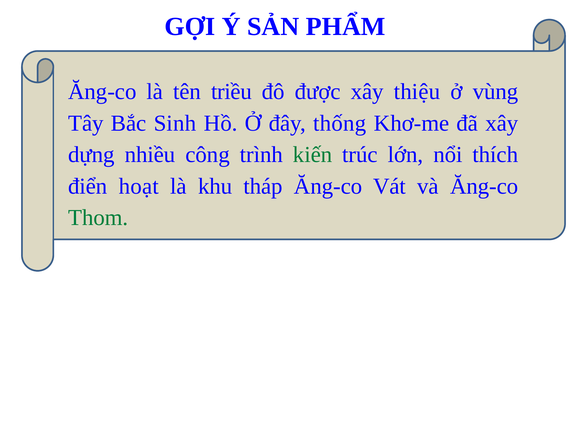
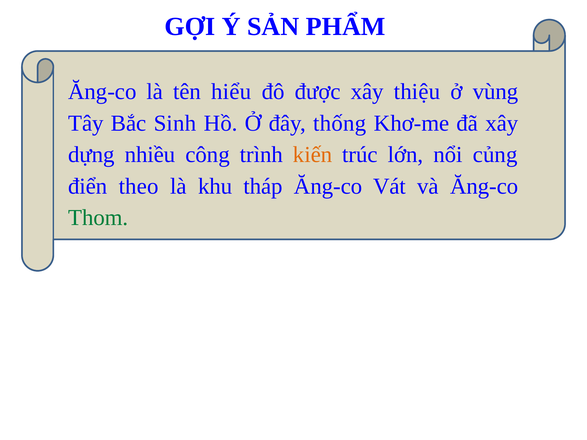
triều: triều -> hiểu (231, 92)
kiến colour: green -> orange (313, 155)
thích: thích -> củng (495, 155)
hoạt: hoạt -> theo (139, 186)
